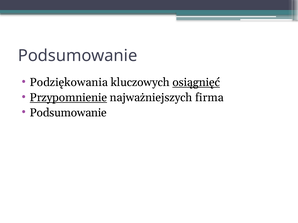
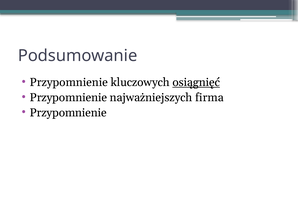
Podziękowania: Podziękowania -> Przypomnienie (69, 83)
Przypomnienie underline: present -> none (68, 98)
Podsumowanie: Podsumowanie -> Przypomnienie (68, 113)
